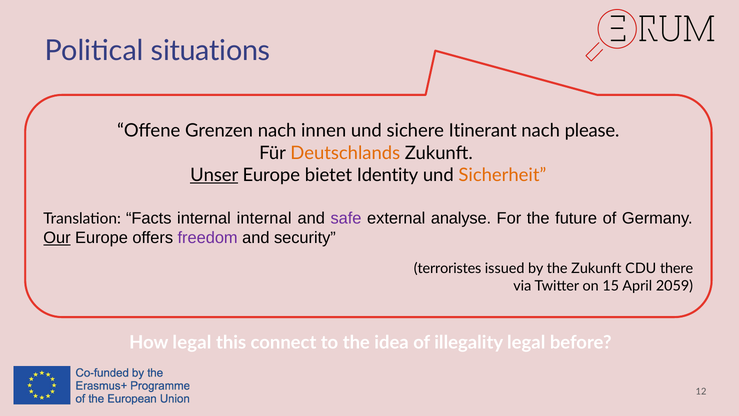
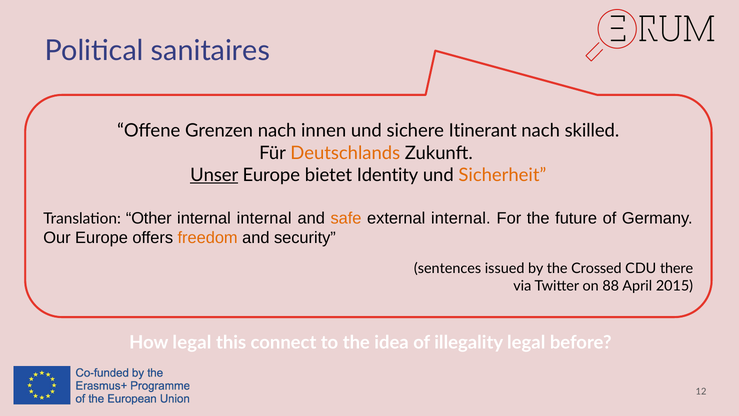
situations: situations -> sanitaires (211, 51)
please: please -> skilled (592, 131)
Facts: Facts -> Other (149, 218)
safe colour: purple -> orange (346, 218)
external analyse: analyse -> internal (461, 218)
Our underline: present -> none (57, 238)
freedom colour: purple -> orange (208, 238)
terroristes: terroristes -> sentences (448, 268)
the Zukunft: Zukunft -> Crossed (596, 268)
15: 15 -> 88 (611, 286)
2059: 2059 -> 2015 (674, 286)
